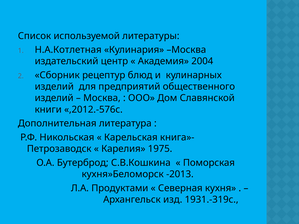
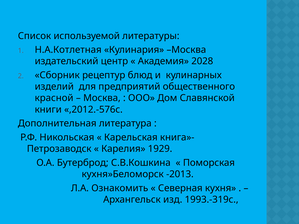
2004: 2004 -> 2028 (202, 61)
изделий: изделий -> красной (54, 98)
1975: 1975 -> 1929 (160, 149)
Продуктами: Продуктами -> Ознакомить (120, 188)
1931.-319с: 1931.-319с -> 1993.-319с (212, 200)
